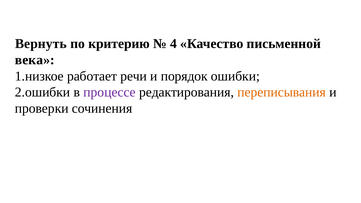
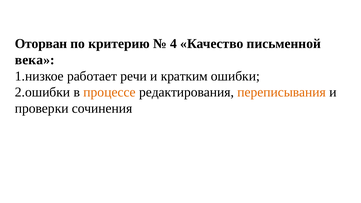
Вернуть: Вернуть -> Оторван (41, 44)
порядок: порядок -> кратким (184, 76)
процессе colour: purple -> orange (110, 92)
